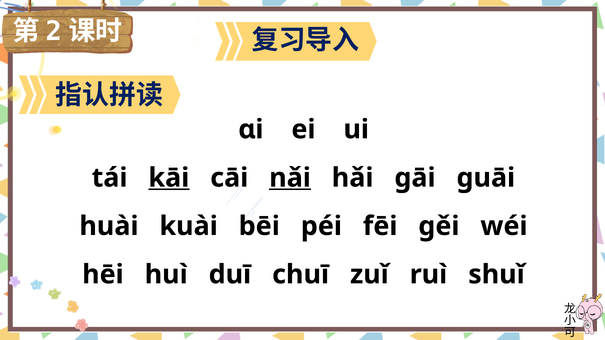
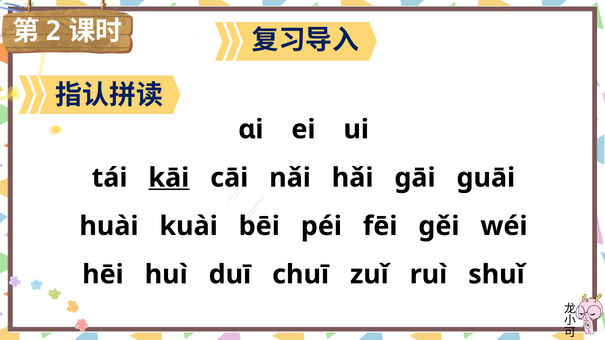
nǎi underline: present -> none (290, 178)
